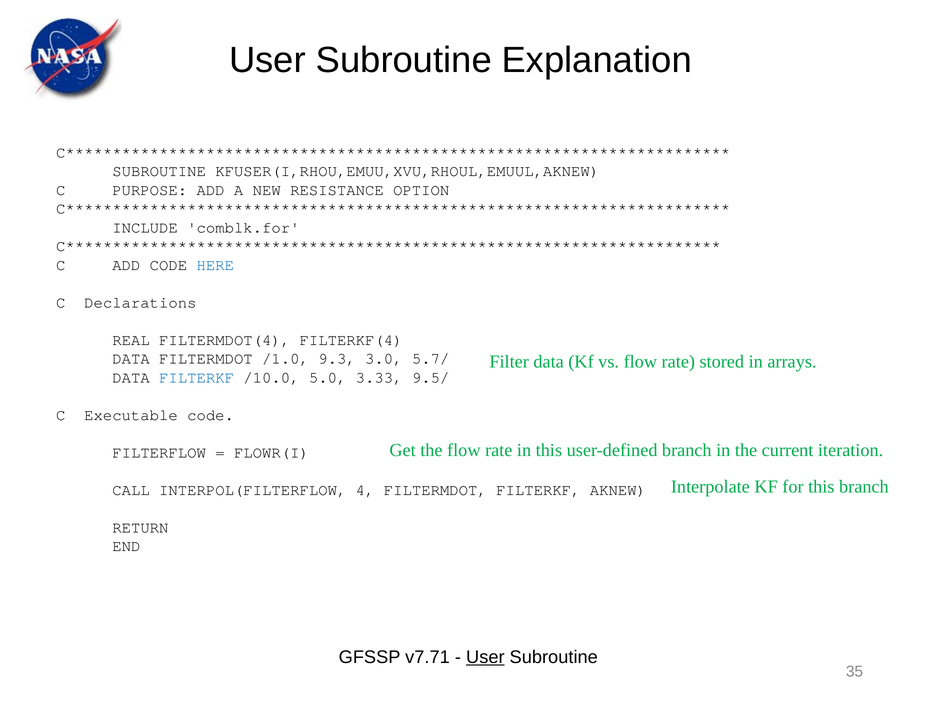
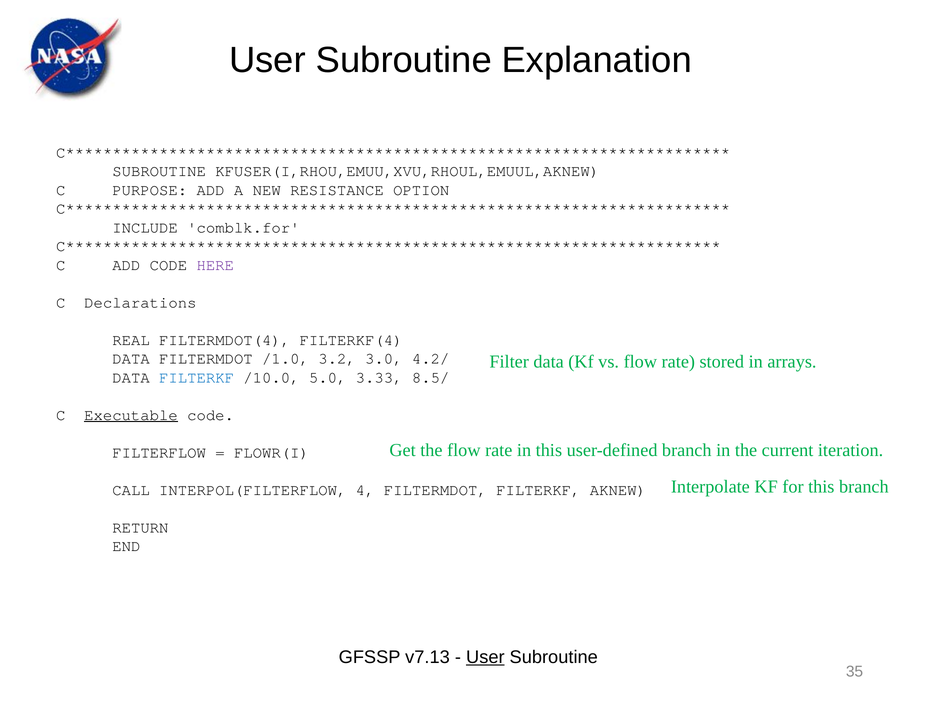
HERE colour: blue -> purple (215, 265)
9.3: 9.3 -> 3.2 (337, 359)
5.7/: 5.7/ -> 4.2/ (431, 359)
9.5/: 9.5/ -> 8.5/ (431, 377)
Executable underline: none -> present (131, 415)
v7.71: v7.71 -> v7.13 (427, 657)
